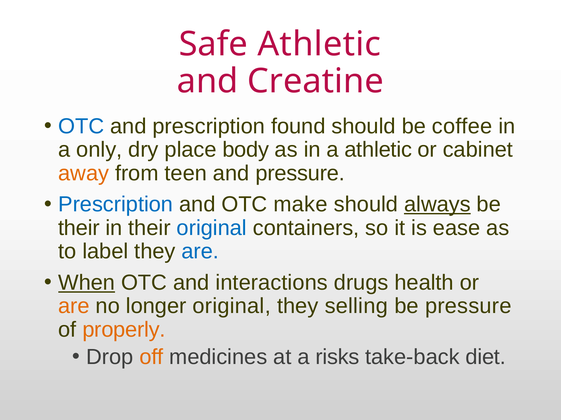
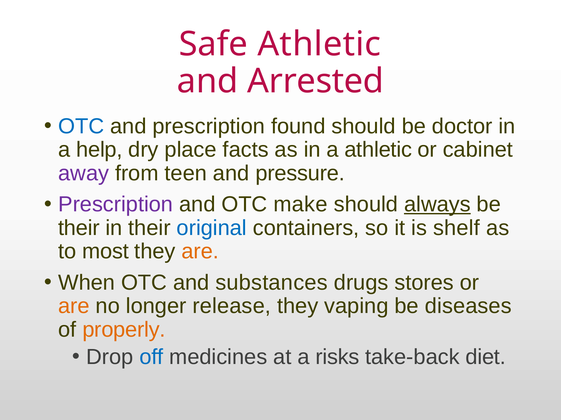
Creatine: Creatine -> Arrested (316, 81)
coffee: coffee -> doctor (462, 126)
only: only -> help (99, 150)
body: body -> facts (246, 150)
away colour: orange -> purple (84, 173)
Prescription colour: blue -> purple (116, 205)
ease: ease -> shelf (456, 228)
label: label -> most (105, 252)
are colour: blue -> orange (200, 252)
When underline: present -> none (87, 283)
interactions: interactions -> substances (272, 283)
health: health -> stores (424, 283)
longer original: original -> release (232, 307)
selling: selling -> vaping (356, 307)
be pressure: pressure -> diseases (468, 307)
off colour: orange -> blue (151, 358)
